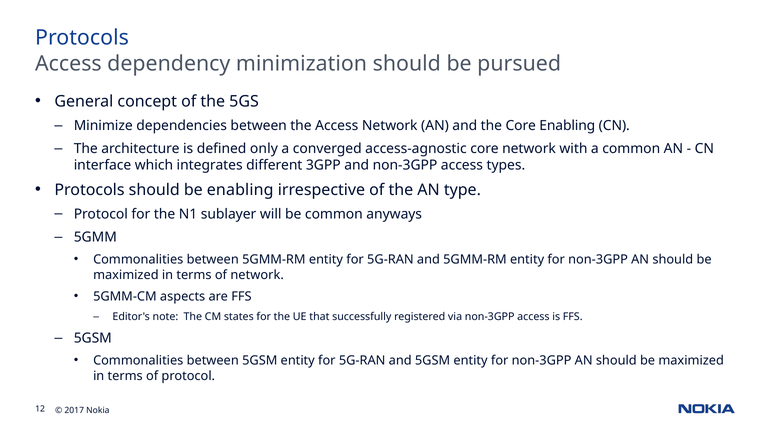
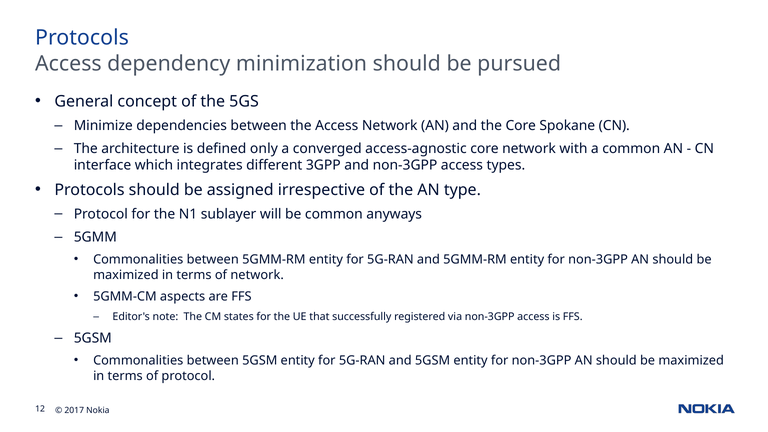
Core Enabling: Enabling -> Spokane (567, 126)
be enabling: enabling -> assigned (240, 190)
